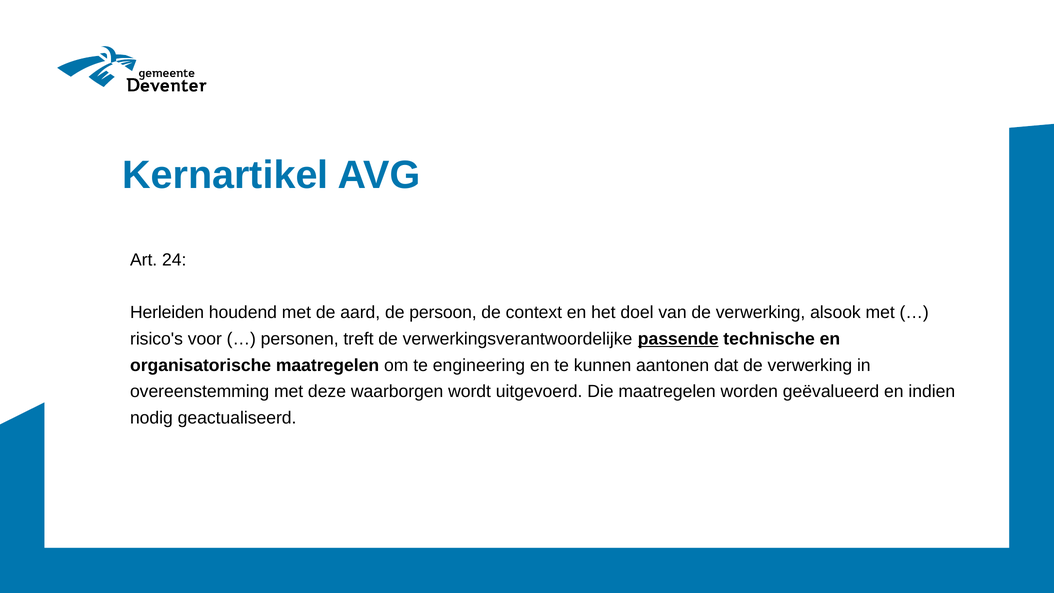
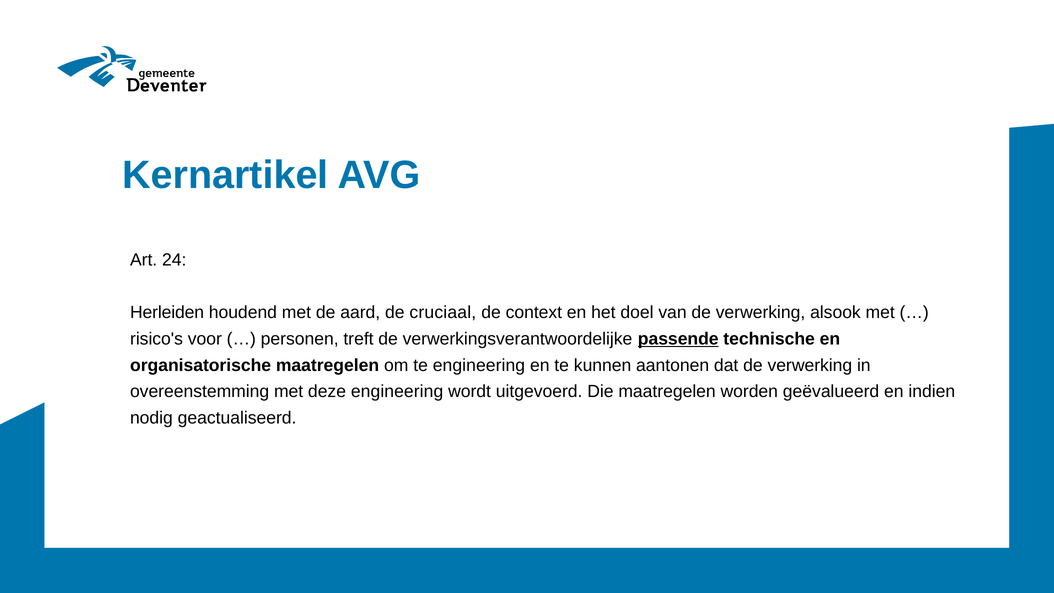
persoon: persoon -> cruciaal (443, 313)
deze waarborgen: waarborgen -> engineering (397, 391)
